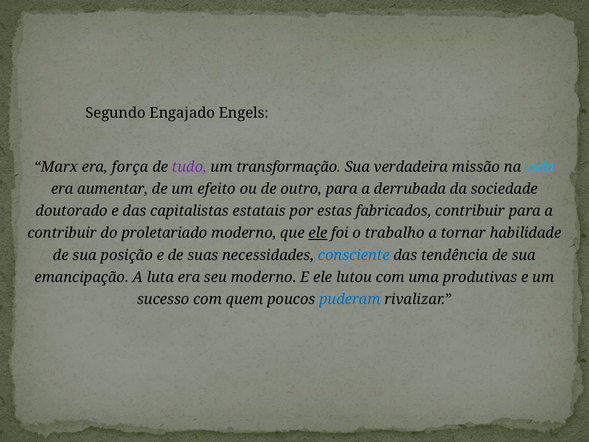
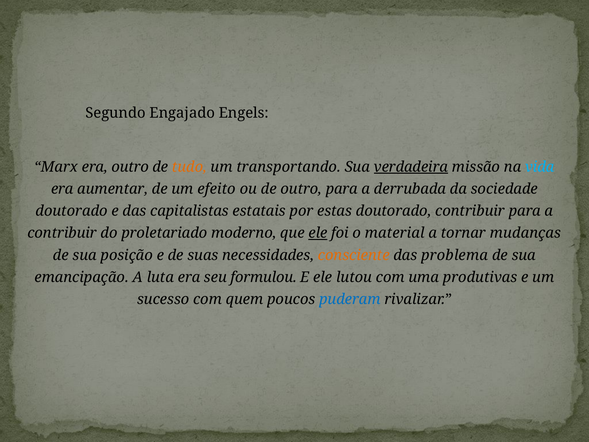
era força: força -> outro (130, 167)
tudo colour: purple -> orange (189, 167)
transformação: transformação -> transportando (289, 167)
verdadeira underline: none -> present (411, 167)
estas fabricados: fabricados -> doutorado (394, 211)
trabalho: trabalho -> material (395, 233)
habilidade: habilidade -> mudanças (525, 233)
consciente colour: blue -> orange (354, 255)
tendência: tendência -> problema (455, 255)
seu moderno: moderno -> formulou (264, 277)
